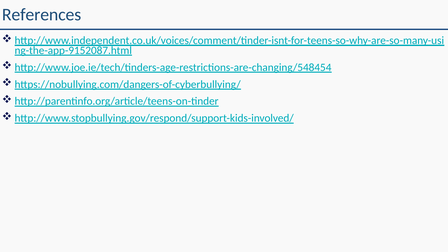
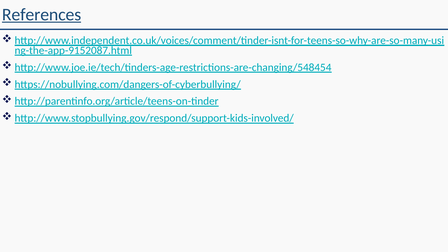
References underline: none -> present (42, 15)
